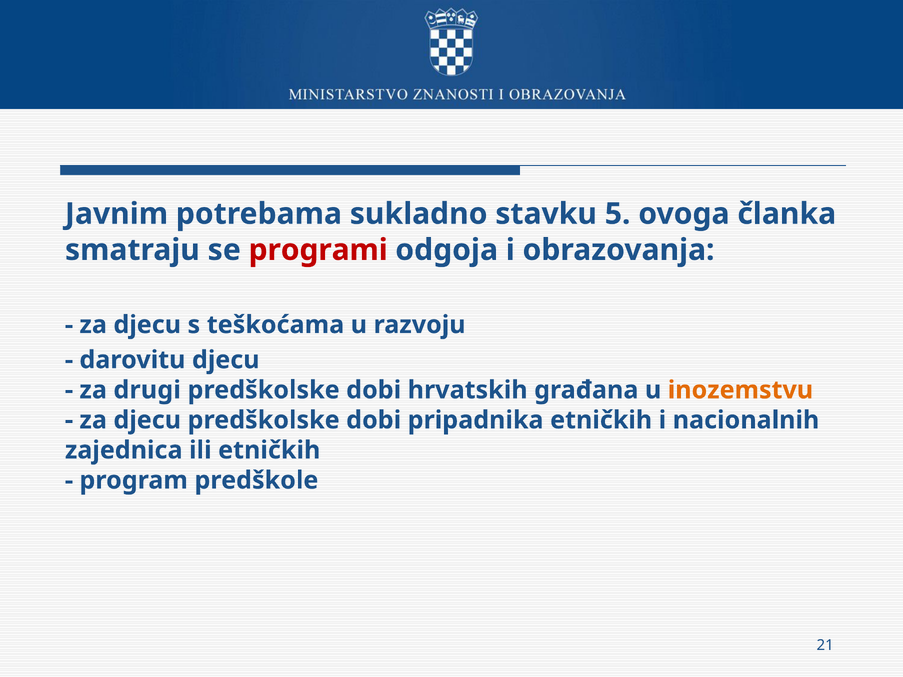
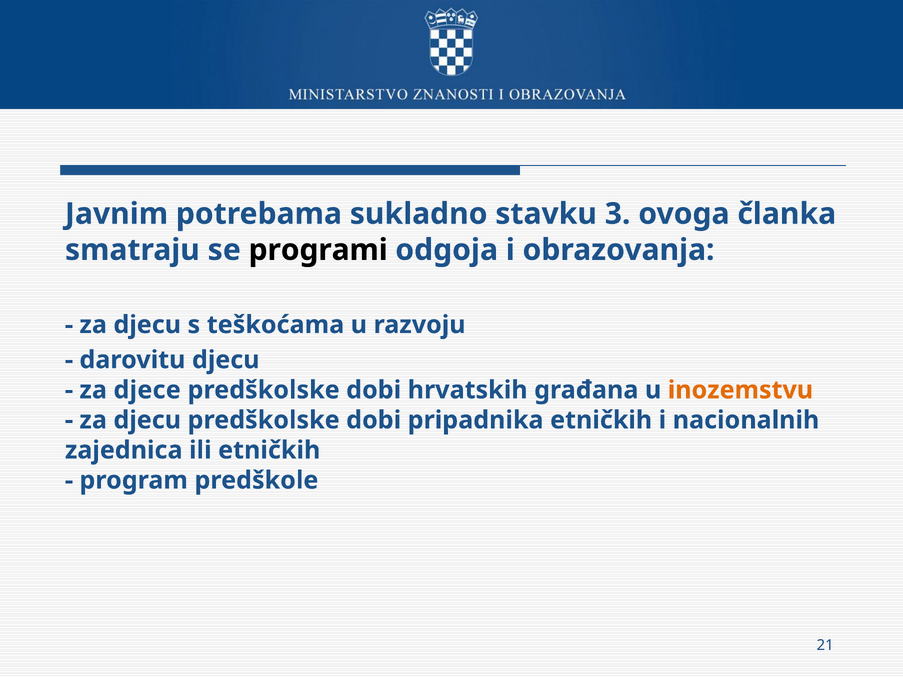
5: 5 -> 3 (618, 214)
programi colour: red -> black (318, 250)
drugi: drugi -> djece (147, 390)
